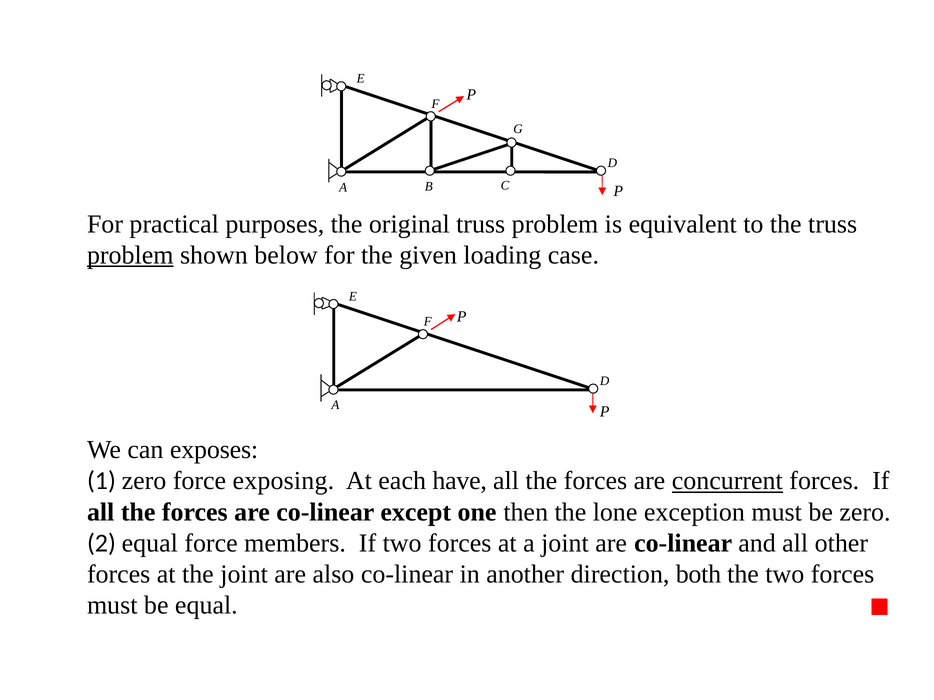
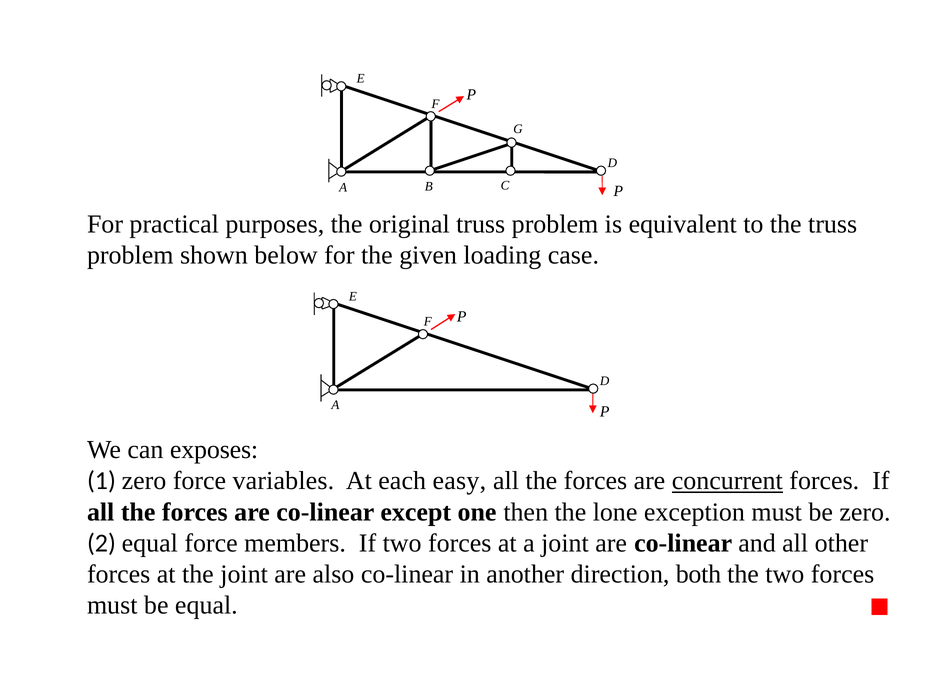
problem underline: present -> none (130, 255)
exposing: exposing -> variables (283, 481)
have: have -> easy (459, 481)
